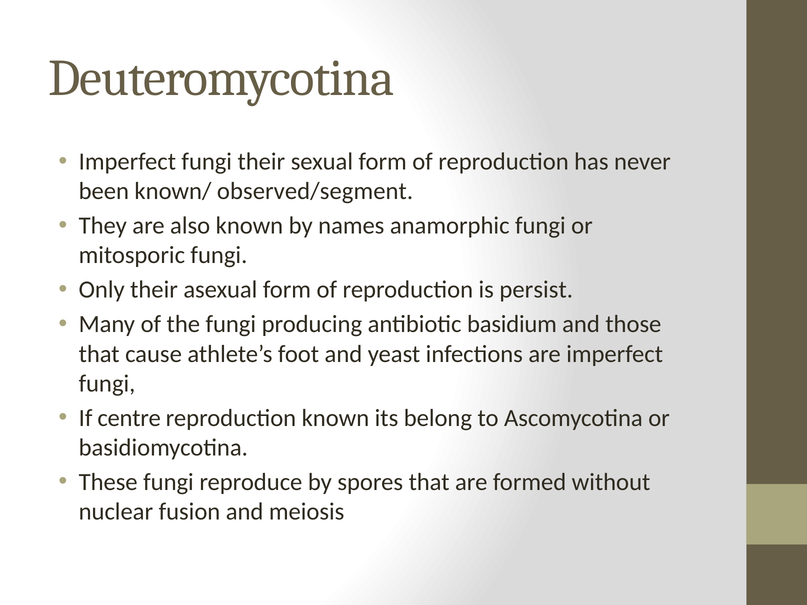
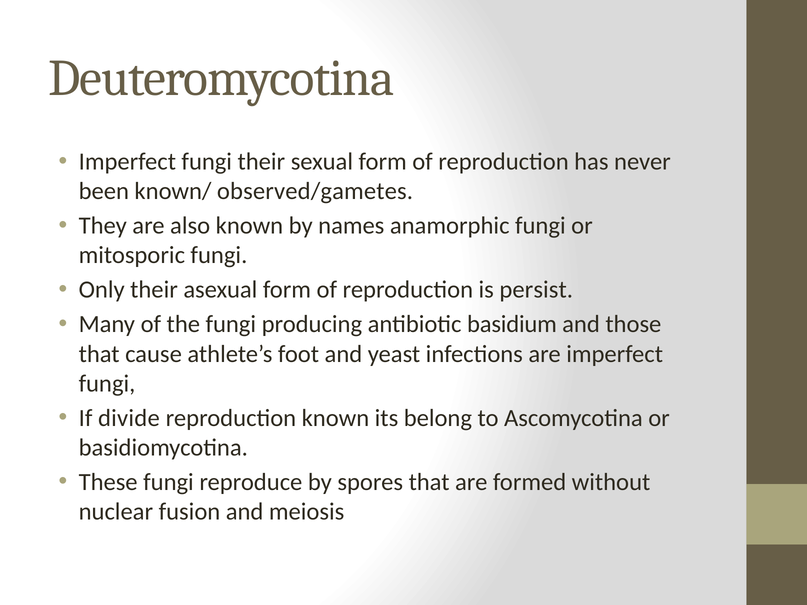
observed/segment: observed/segment -> observed/gametes (315, 191)
centre: centre -> divide (129, 418)
